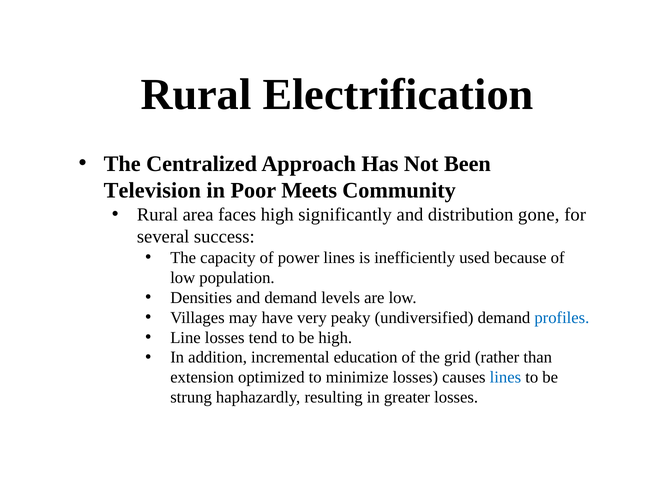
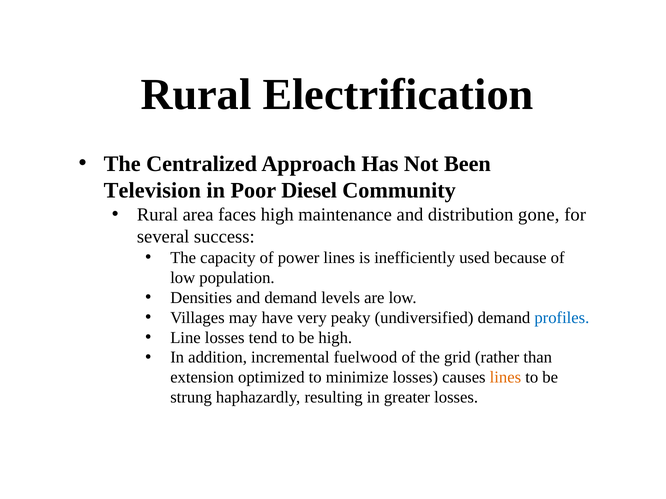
Meets: Meets -> Diesel (309, 191)
significantly: significantly -> maintenance (345, 215)
education: education -> fuelwood (365, 358)
lines colour: blue -> orange (505, 378)
